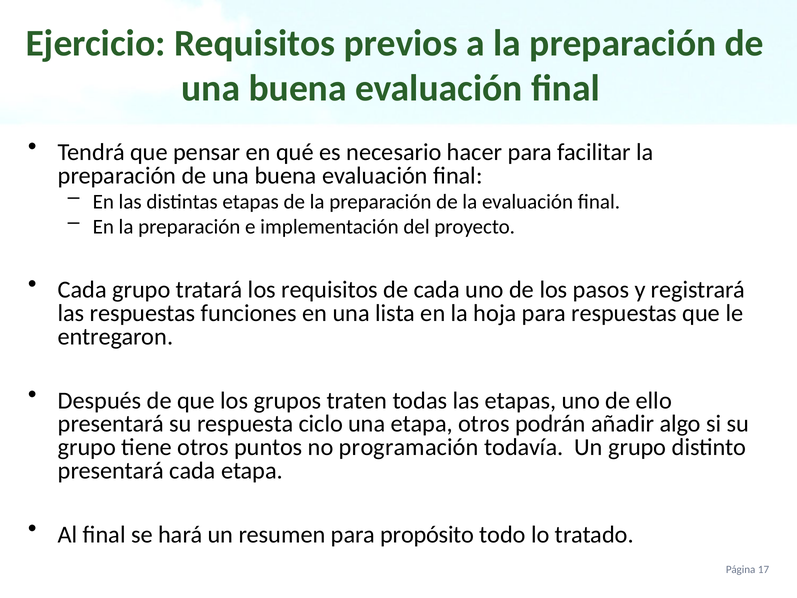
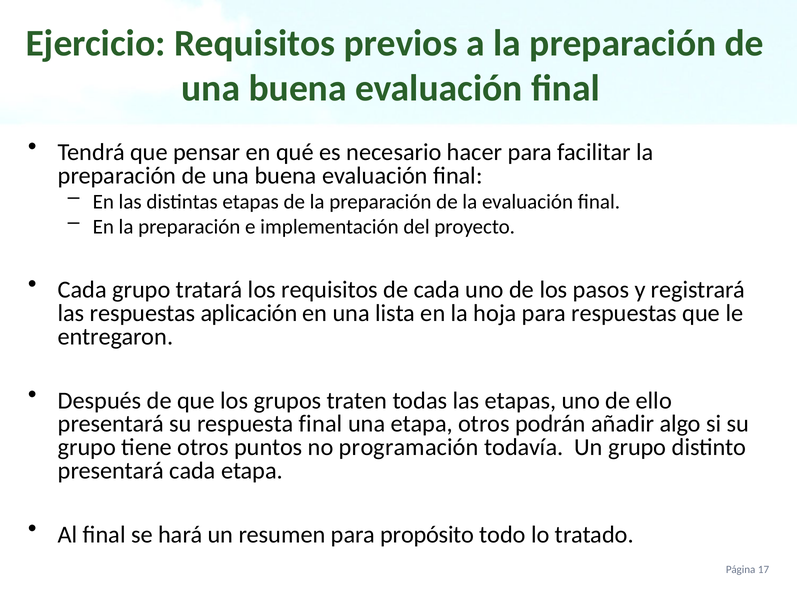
funciones: funciones -> aplicación (249, 313)
respuesta ciclo: ciclo -> final (321, 424)
